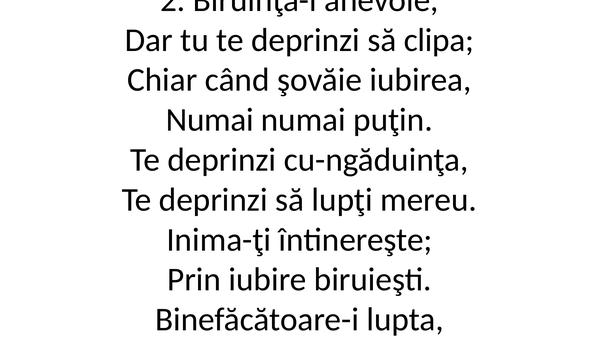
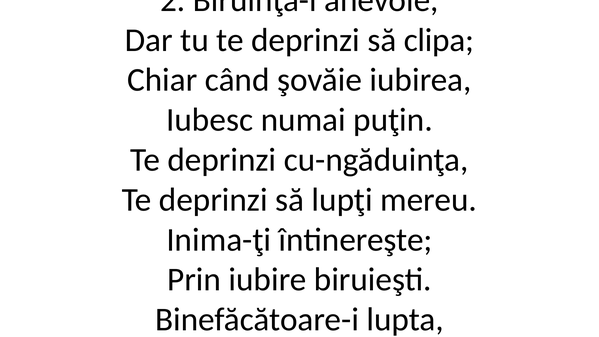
Numai: Numai -> Iubesc (210, 120)
